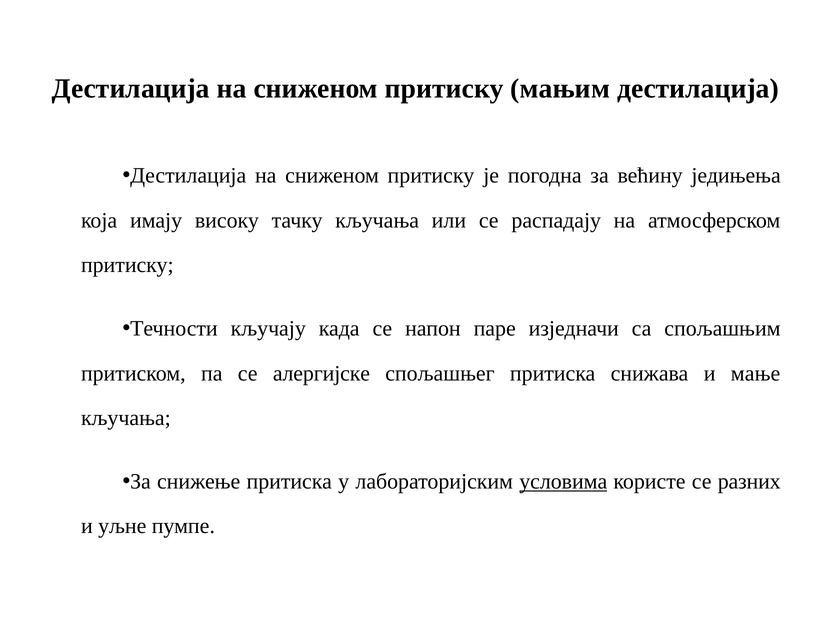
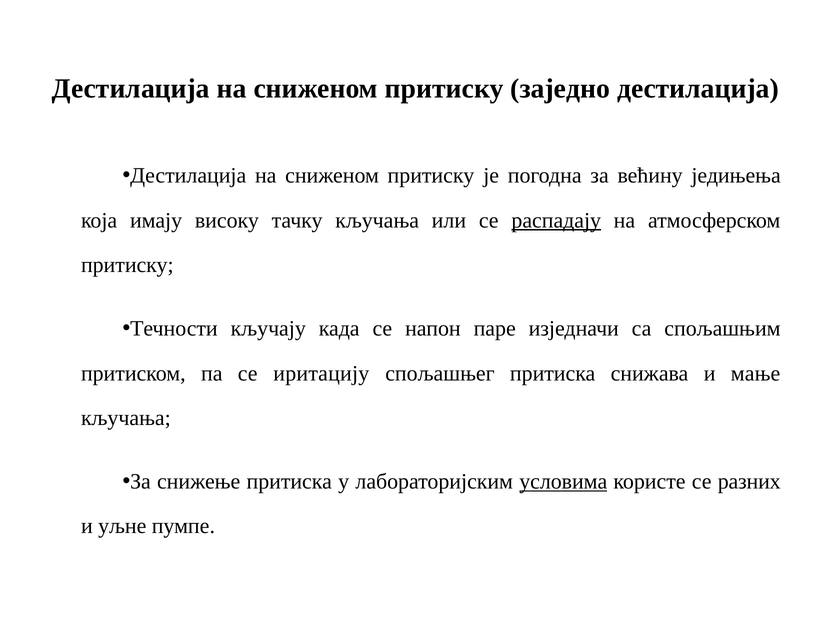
мањим: мањим -> заједно (560, 89)
распадају underline: none -> present (556, 220)
алергијске: алергијске -> иритацију (321, 373)
